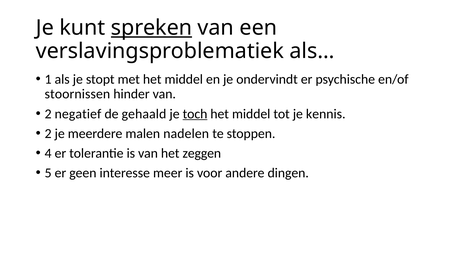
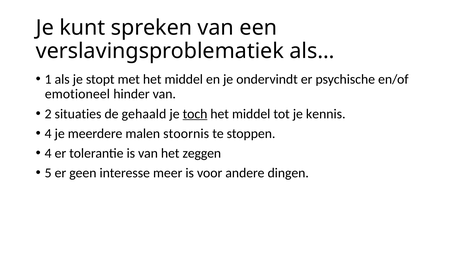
spreken underline: present -> none (152, 28)
stoornissen: stoornissen -> emotioneel (77, 94)
negatief: negatief -> situaties (78, 114)
2: 2 -> 4 (48, 134)
nadelen: nadelen -> stoornis (186, 134)
